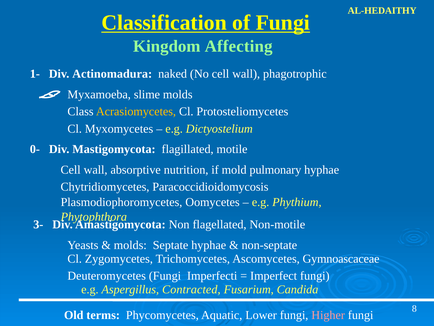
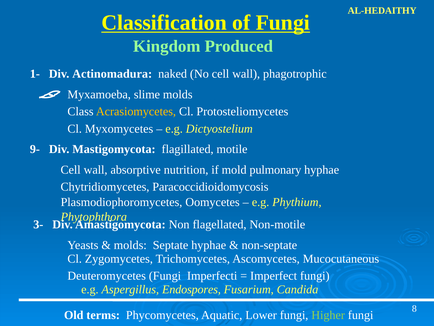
Affecting: Affecting -> Produced (239, 46)
0-: 0- -> 9- (35, 149)
Gymnoascaceae: Gymnoascaceae -> Mucocutaneous (341, 258)
Contracted: Contracted -> Endospores (191, 289)
Higher colour: pink -> light green (328, 315)
